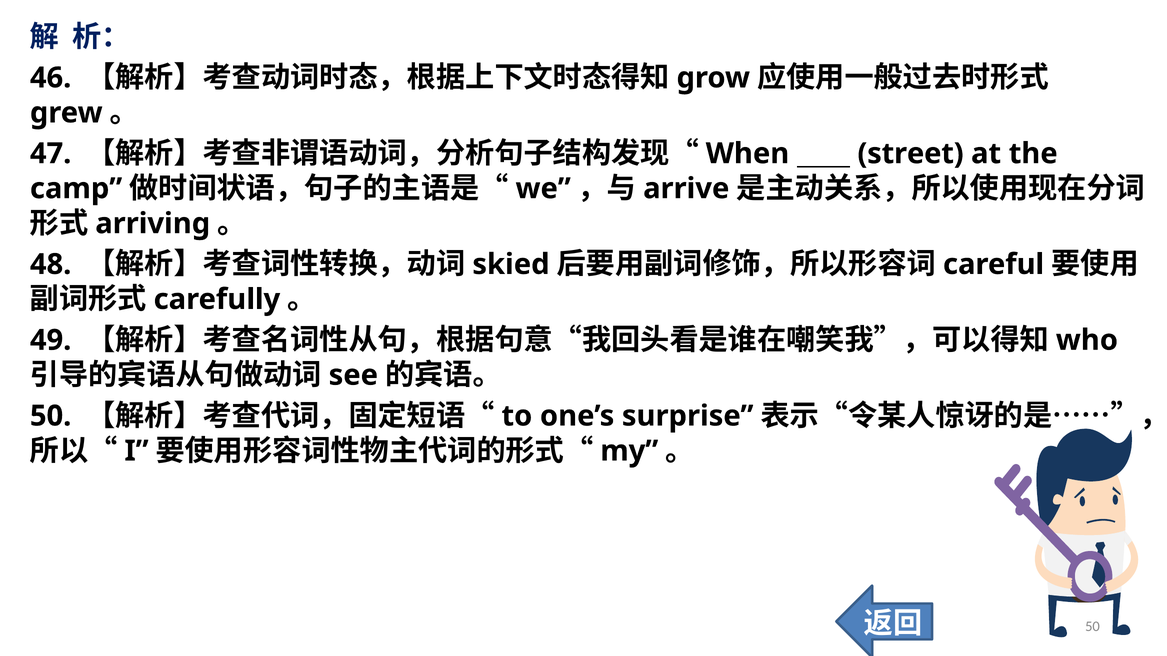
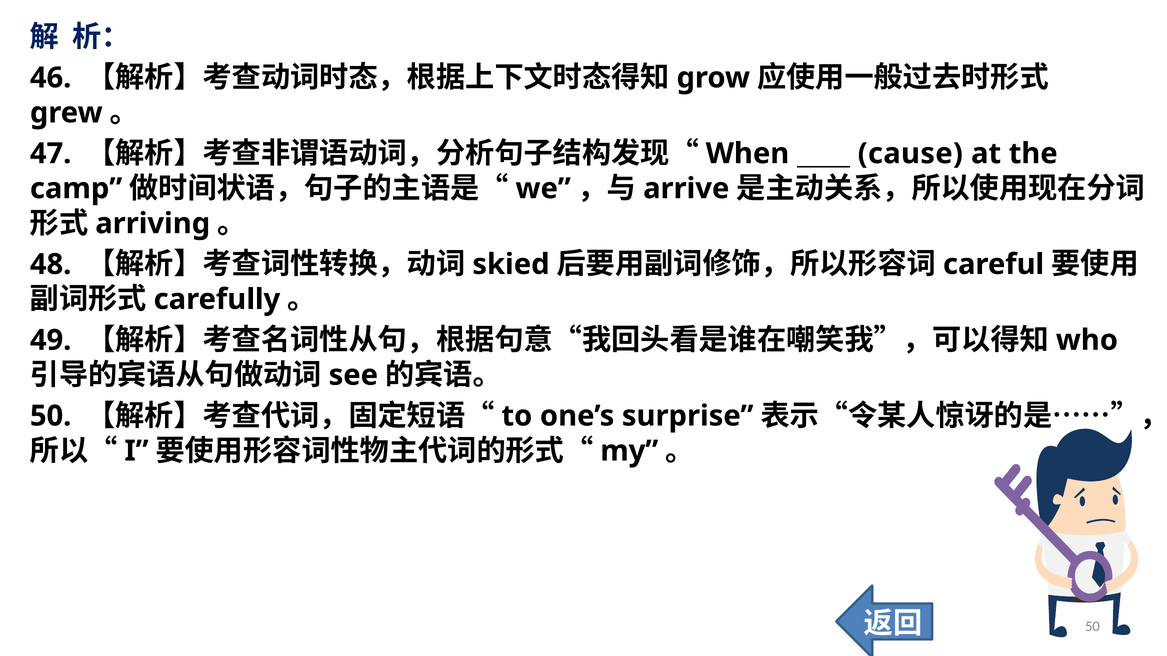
street: street -> cause (910, 154)
